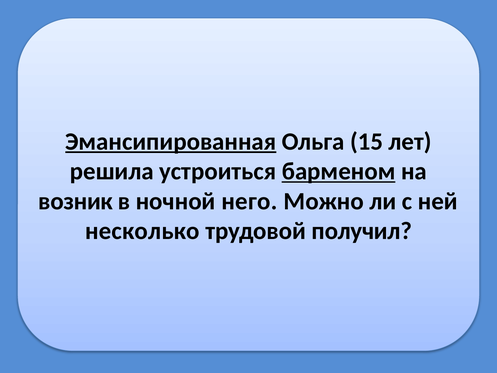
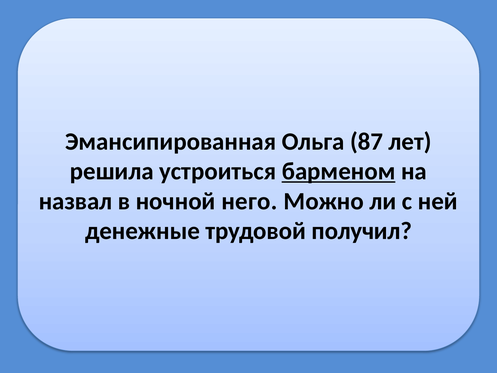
Эмансипированная underline: present -> none (171, 141)
15: 15 -> 87 (366, 141)
возник: возник -> назвал (76, 201)
несколько: несколько -> денежные (142, 231)
